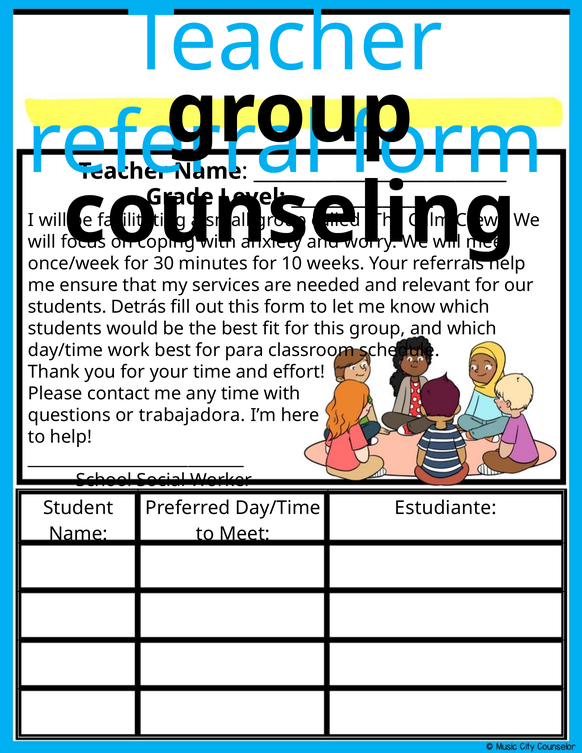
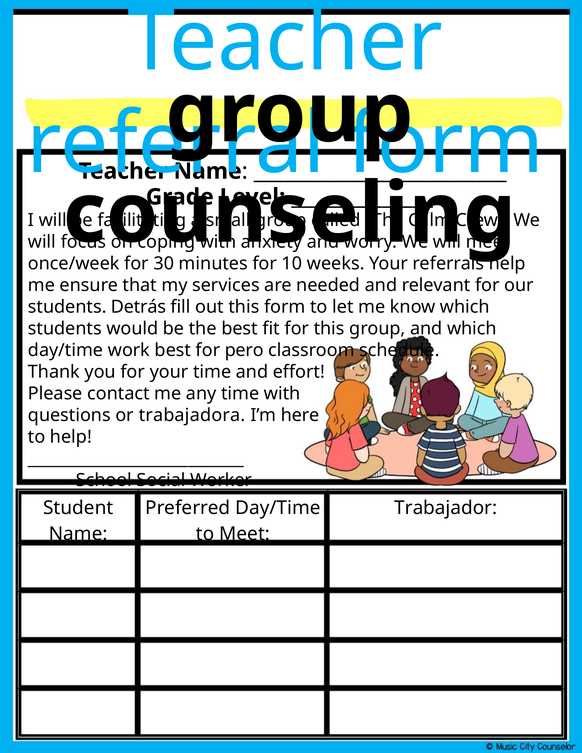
para: para -> pero (244, 350)
Estudiante: Estudiante -> Trabajador (446, 508)
